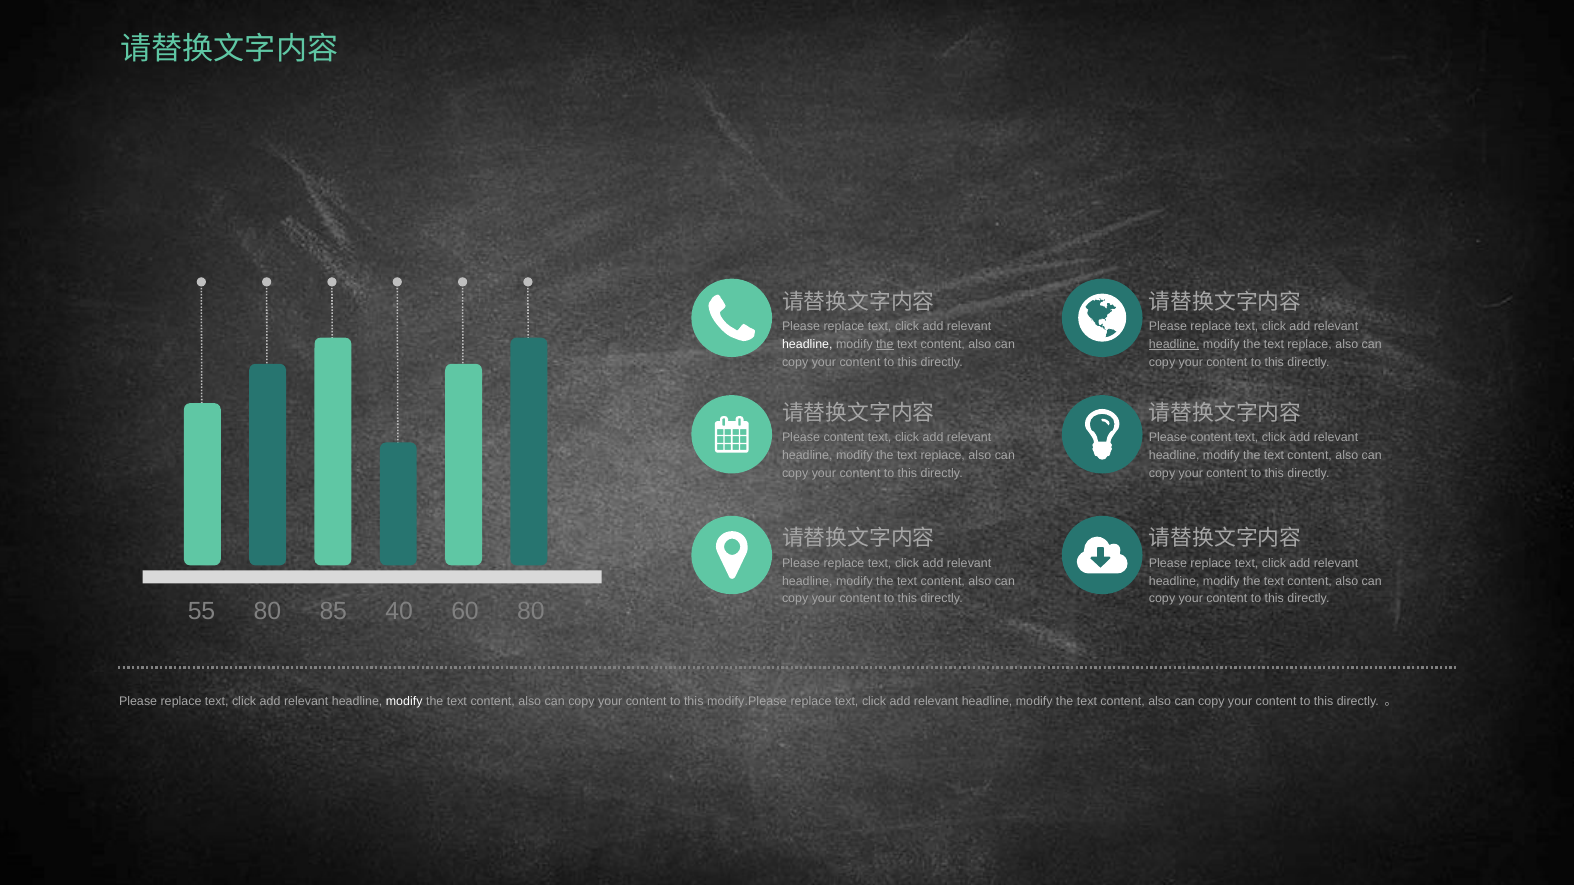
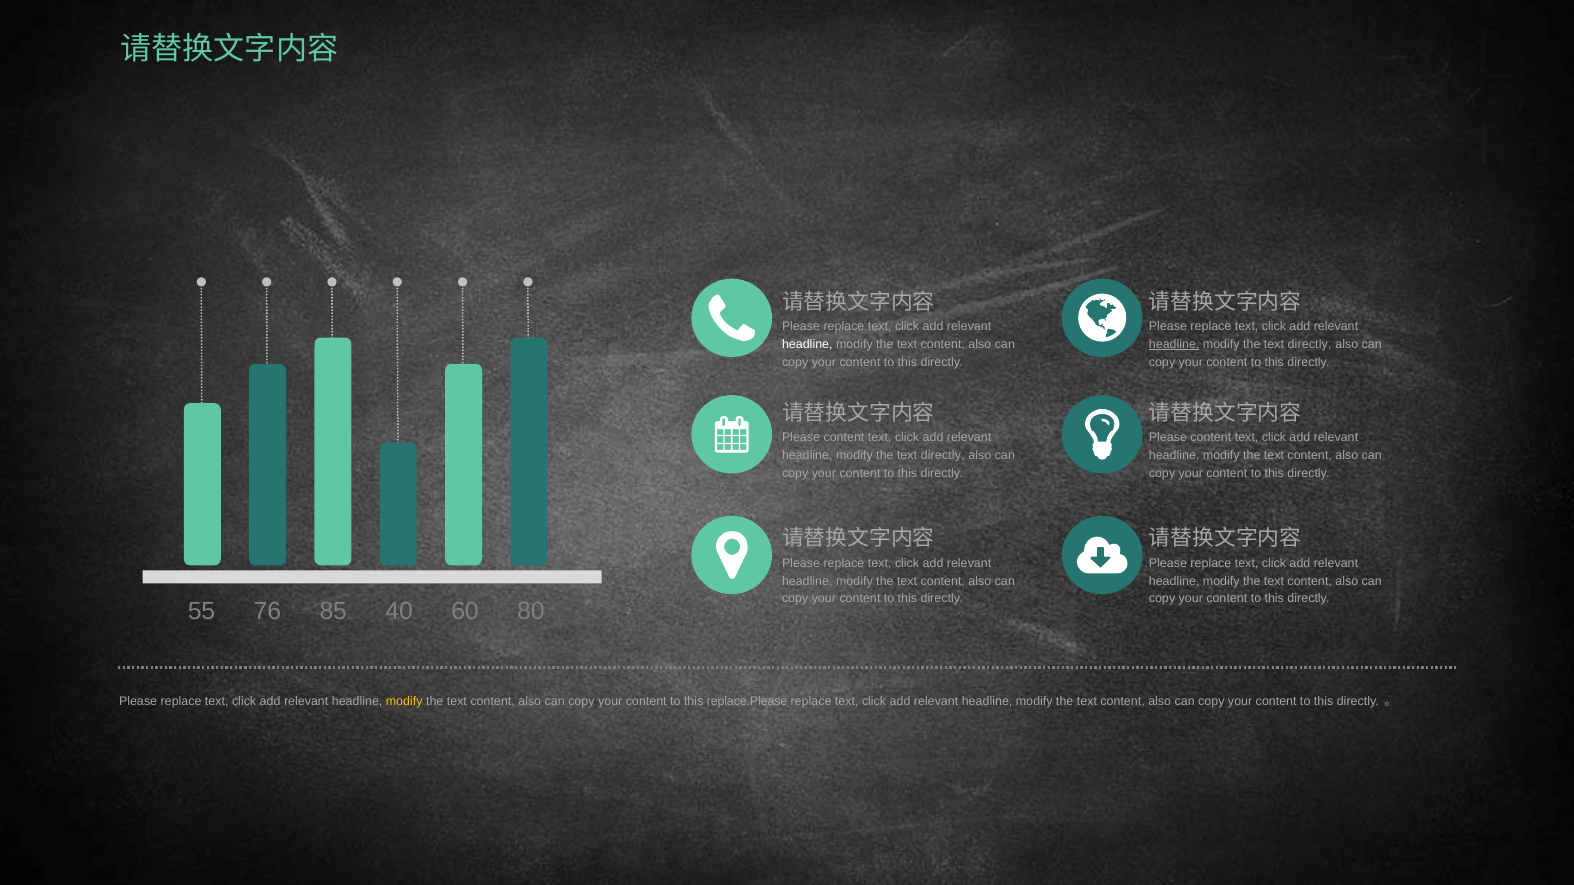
the underline: present -> none (885, 345)
replace: replace -> directly (1310, 345)
replace: replace -> directly (943, 456)
55 80: 80 -> 76 (267, 611)
modify colour: white -> yellow (404, 702)
modify.Please: modify.Please -> replace.Please (747, 702)
